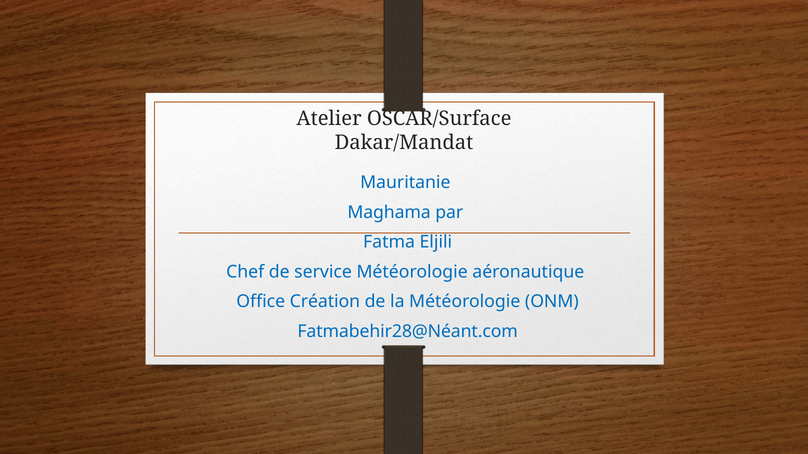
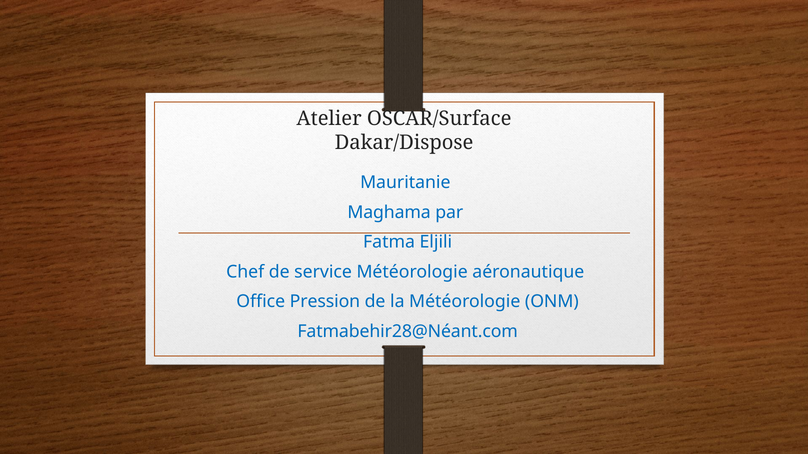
Dakar/Mandat: Dakar/Mandat -> Dakar/Dispose (404, 143)
Création: Création -> Pression (325, 302)
